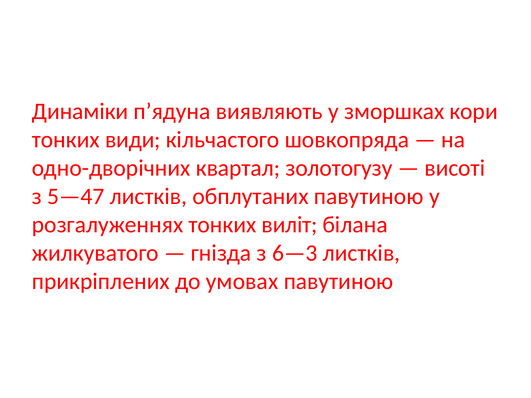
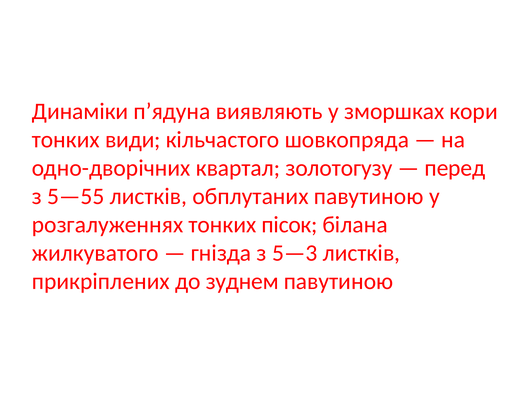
висоті: висоті -> перед (455, 168)
5—47: 5—47 -> 5—55 (76, 196)
виліт: виліт -> пісок (290, 225)
6—3: 6—3 -> 5—3 (295, 253)
умовах: умовах -> зуднем (242, 282)
